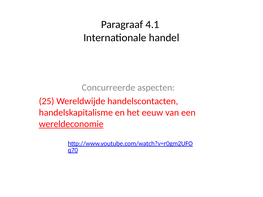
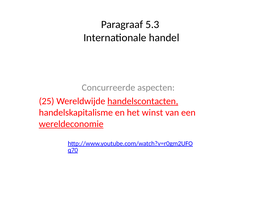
4.1: 4.1 -> 5.3 (152, 25)
handelscontacten underline: none -> present (143, 101)
eeuw: eeuw -> winst (152, 113)
